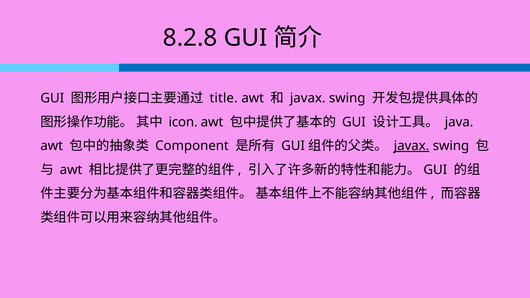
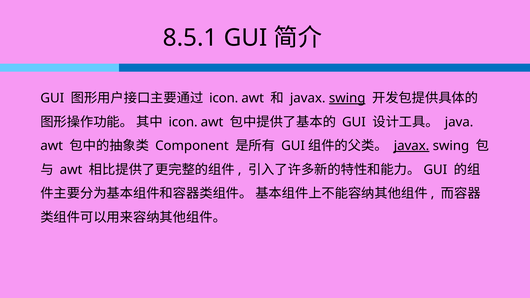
8.2.8: 8.2.8 -> 8.5.1 (190, 38)
title: title -> icon (224, 98)
swing underline: none -> present (347, 98)
